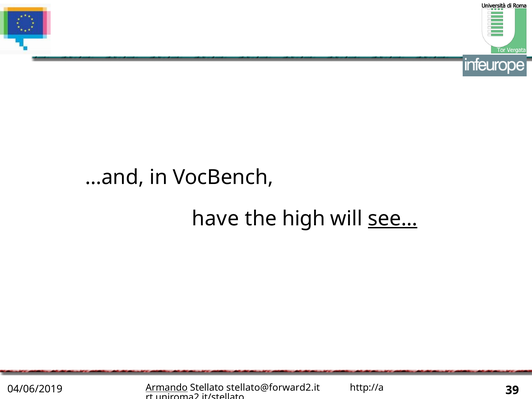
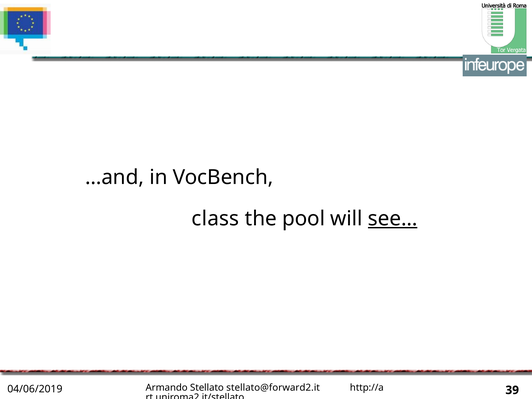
have: have -> class (215, 219)
high: high -> pool (304, 219)
Armando underline: present -> none (167, 388)
